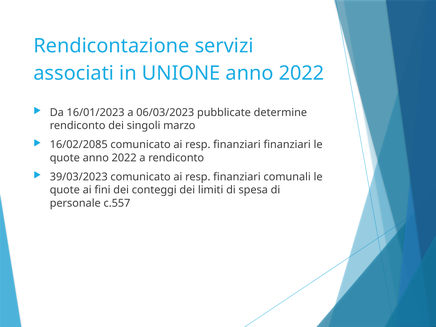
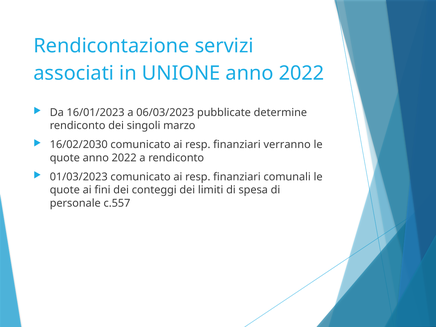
16/02/2085: 16/02/2085 -> 16/02/2030 (79, 145)
finanziari finanziari: finanziari -> verranno (287, 145)
39/03/2023: 39/03/2023 -> 01/03/2023 (79, 177)
